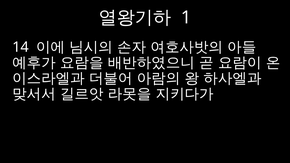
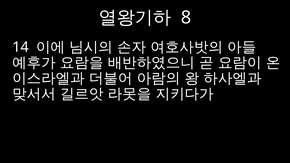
1: 1 -> 8 (186, 17)
